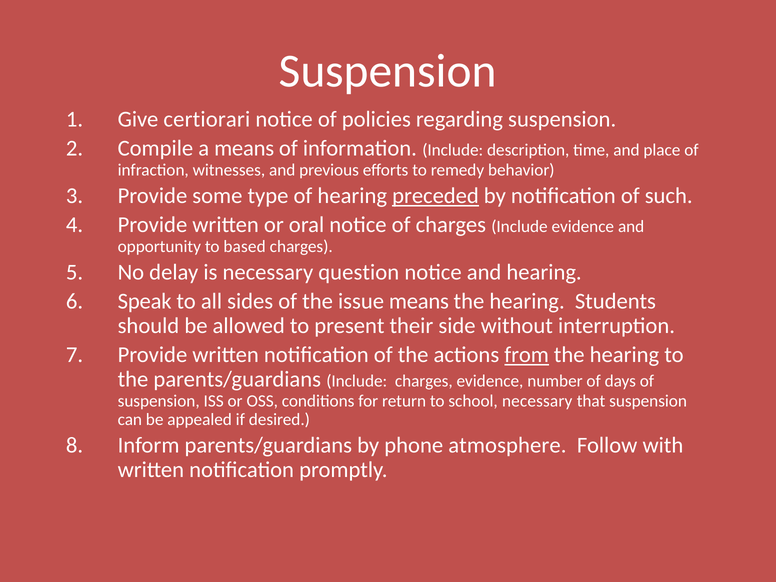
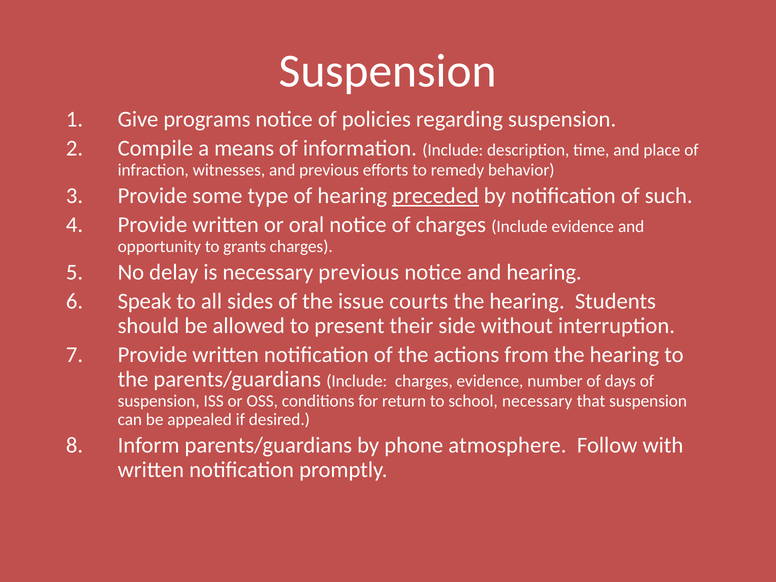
certiorari: certiorari -> programs (207, 119)
based: based -> grants (245, 246)
necessary question: question -> previous (359, 273)
issue means: means -> courts (419, 301)
from underline: present -> none (527, 355)
